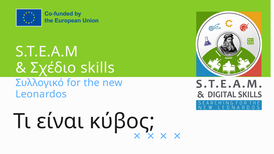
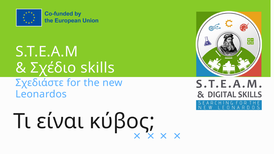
Συλλογικό: Συλλογικό -> Σχεδιάστε (40, 83)
